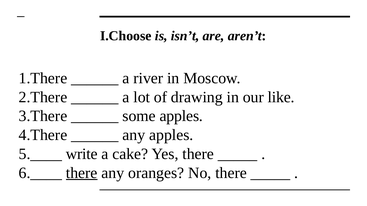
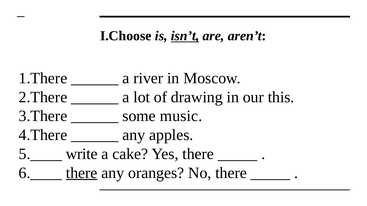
isn’t underline: none -> present (185, 36)
like: like -> this (281, 97)
some apples: apples -> music (181, 116)
